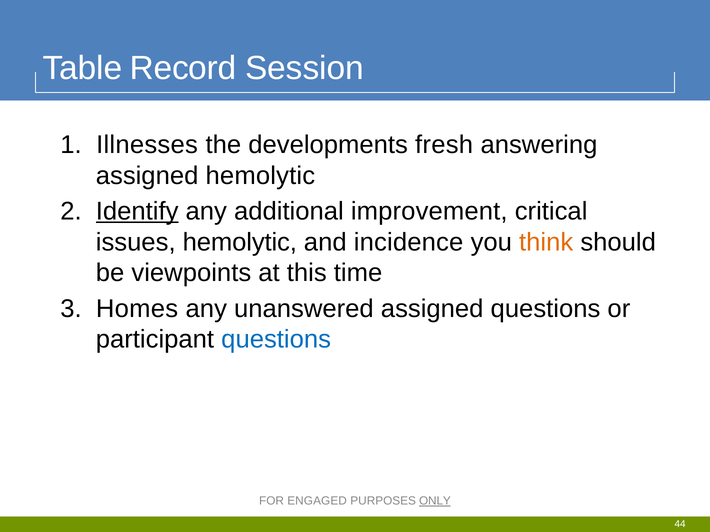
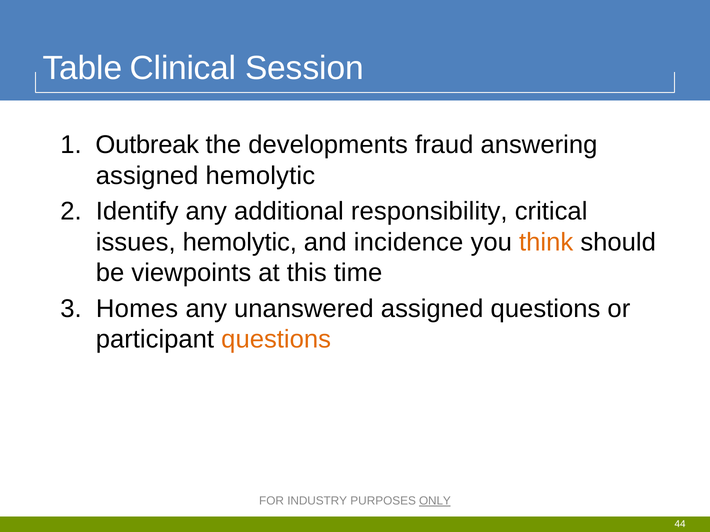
Record: Record -> Clinical (183, 68)
Illnesses: Illnesses -> Outbreak (147, 145)
fresh: fresh -> fraud (444, 145)
Identify underline: present -> none (137, 212)
improvement: improvement -> responsibility (429, 212)
questions colour: blue -> orange (276, 340)
ENGAGED: ENGAGED -> INDUSTRY (317, 501)
